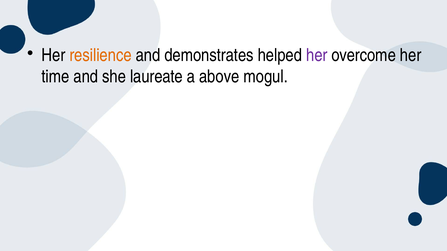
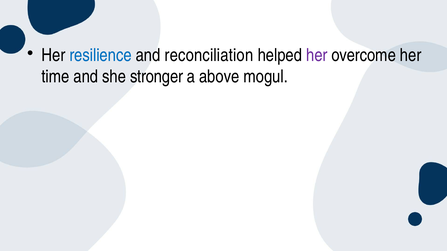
resilience colour: orange -> blue (100, 55)
demonstrates: demonstrates -> reconciliation (209, 55)
laureate: laureate -> stronger (157, 77)
